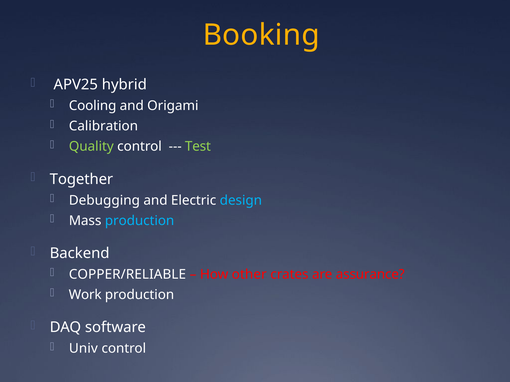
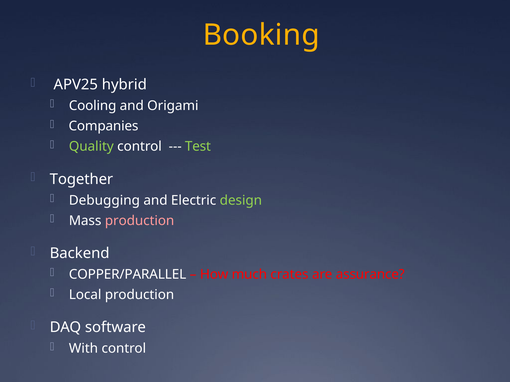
Calibration: Calibration -> Companies (104, 126)
design colour: light blue -> light green (241, 201)
production colour: light blue -> pink (140, 221)
COPPER/RELIABLE: COPPER/RELIABLE -> COPPER/PARALLEL (128, 275)
other: other -> much (249, 275)
Work: Work -> Local (85, 295)
Univ: Univ -> With (83, 349)
